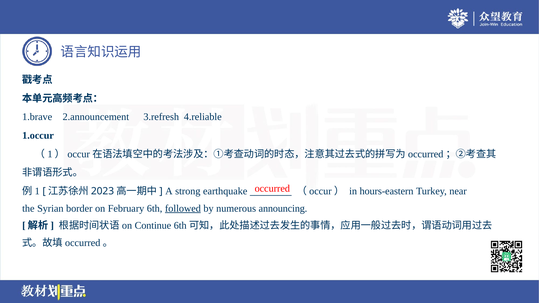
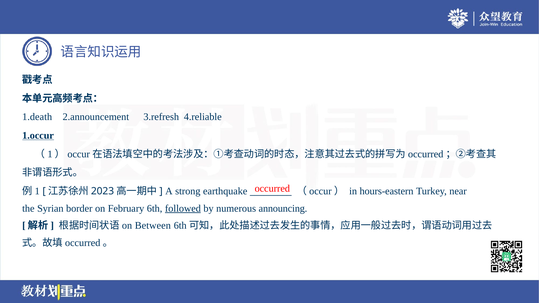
1.brave: 1.brave -> 1.death (37, 117)
1.occur underline: none -> present (38, 136)
Continue: Continue -> Between (153, 226)
